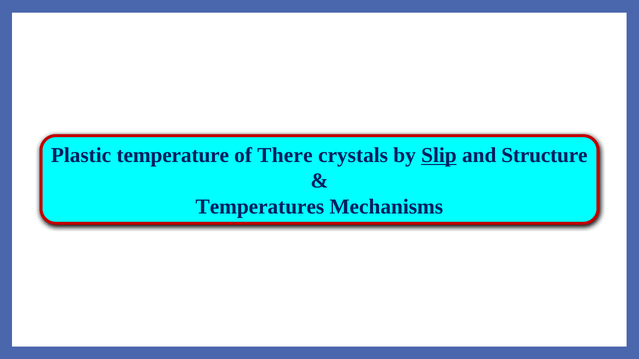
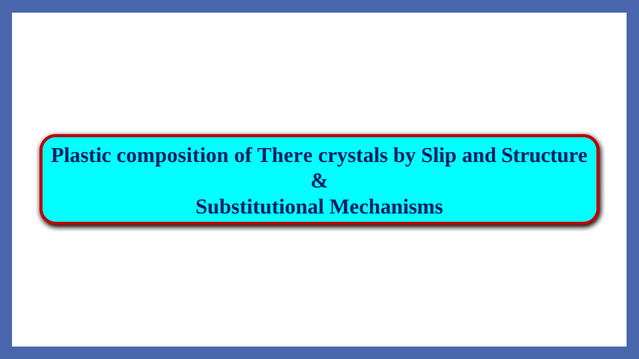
temperature: temperature -> composition (173, 156)
Slip underline: present -> none (439, 156)
Temperatures: Temperatures -> Substitutional (260, 207)
